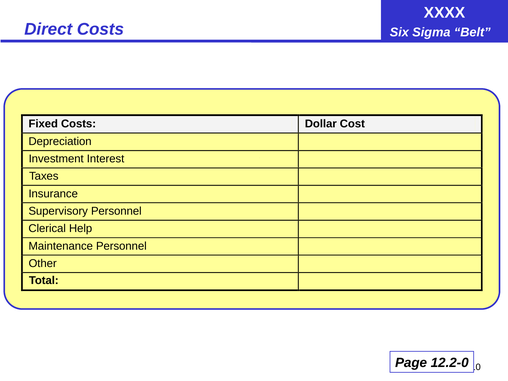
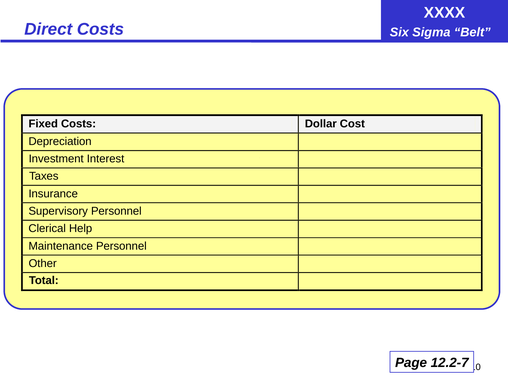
12.2-0: 12.2-0 -> 12.2-7 (450, 363)
